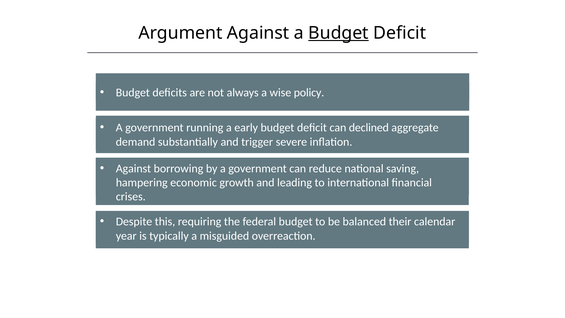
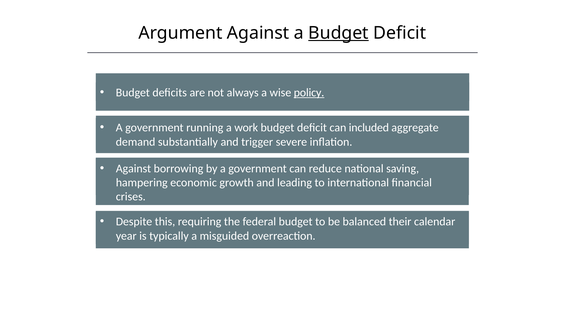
policy underline: none -> present (309, 92)
early: early -> work (246, 128)
declined: declined -> included (369, 128)
